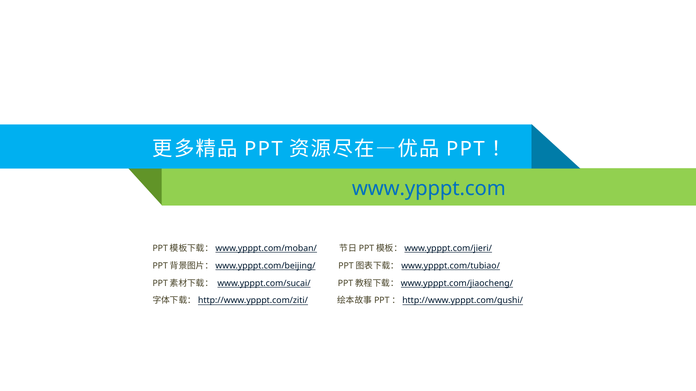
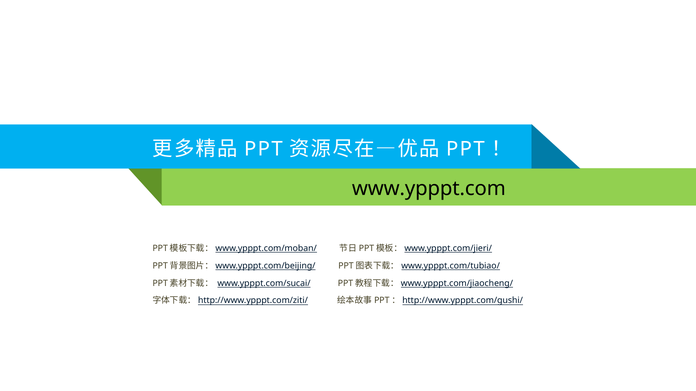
www.ypppt.com colour: blue -> black (429, 189)
